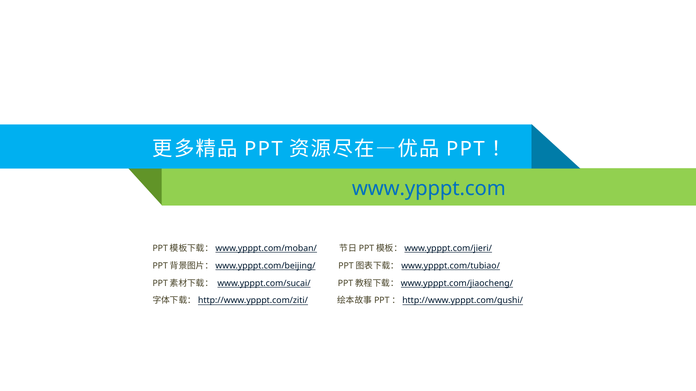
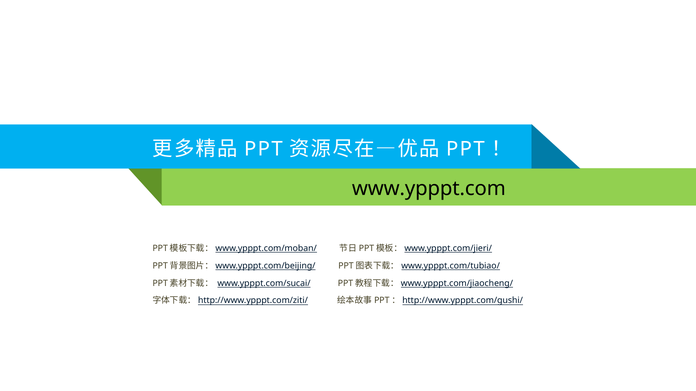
www.ypppt.com colour: blue -> black (429, 189)
